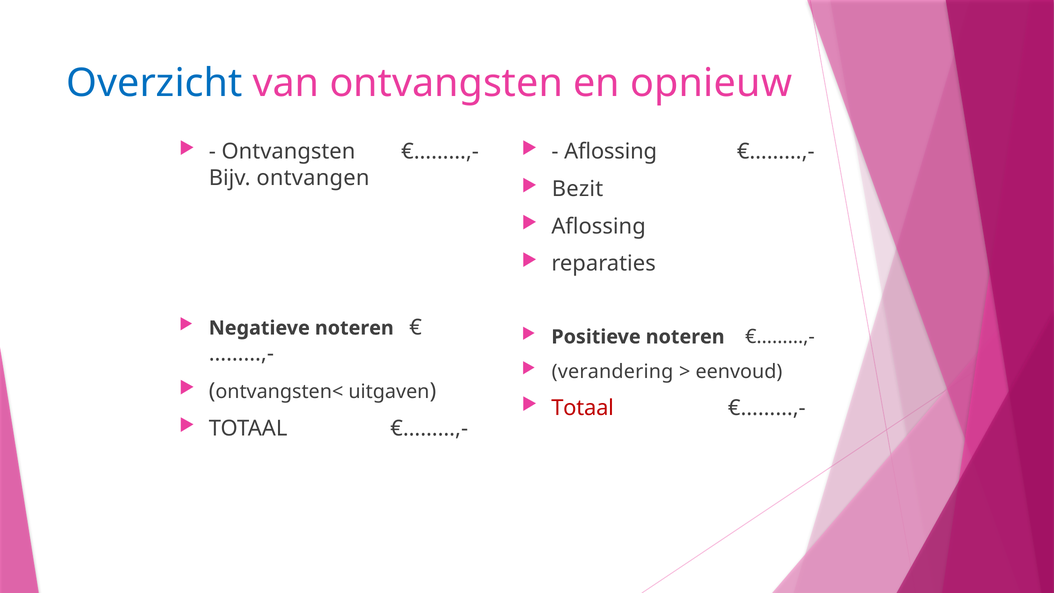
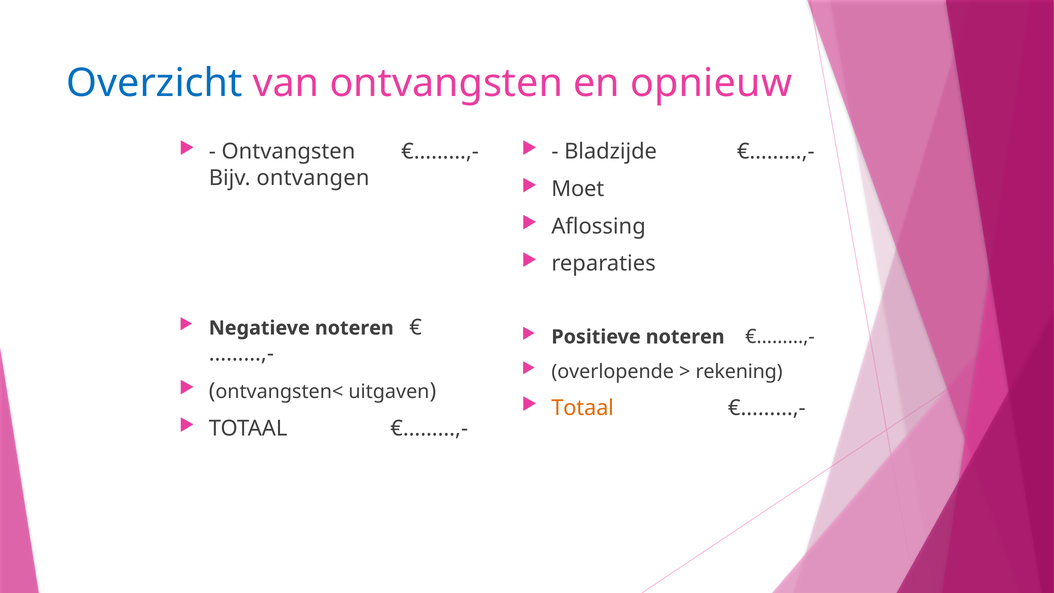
Aflossing: Aflossing -> Bladzijde (611, 152)
Bezit: Bezit -> Moet (578, 189)
verandering: verandering -> overlopende (613, 371)
eenvoud: eenvoud -> rekening (739, 371)
Totaal colour: red -> orange (583, 408)
